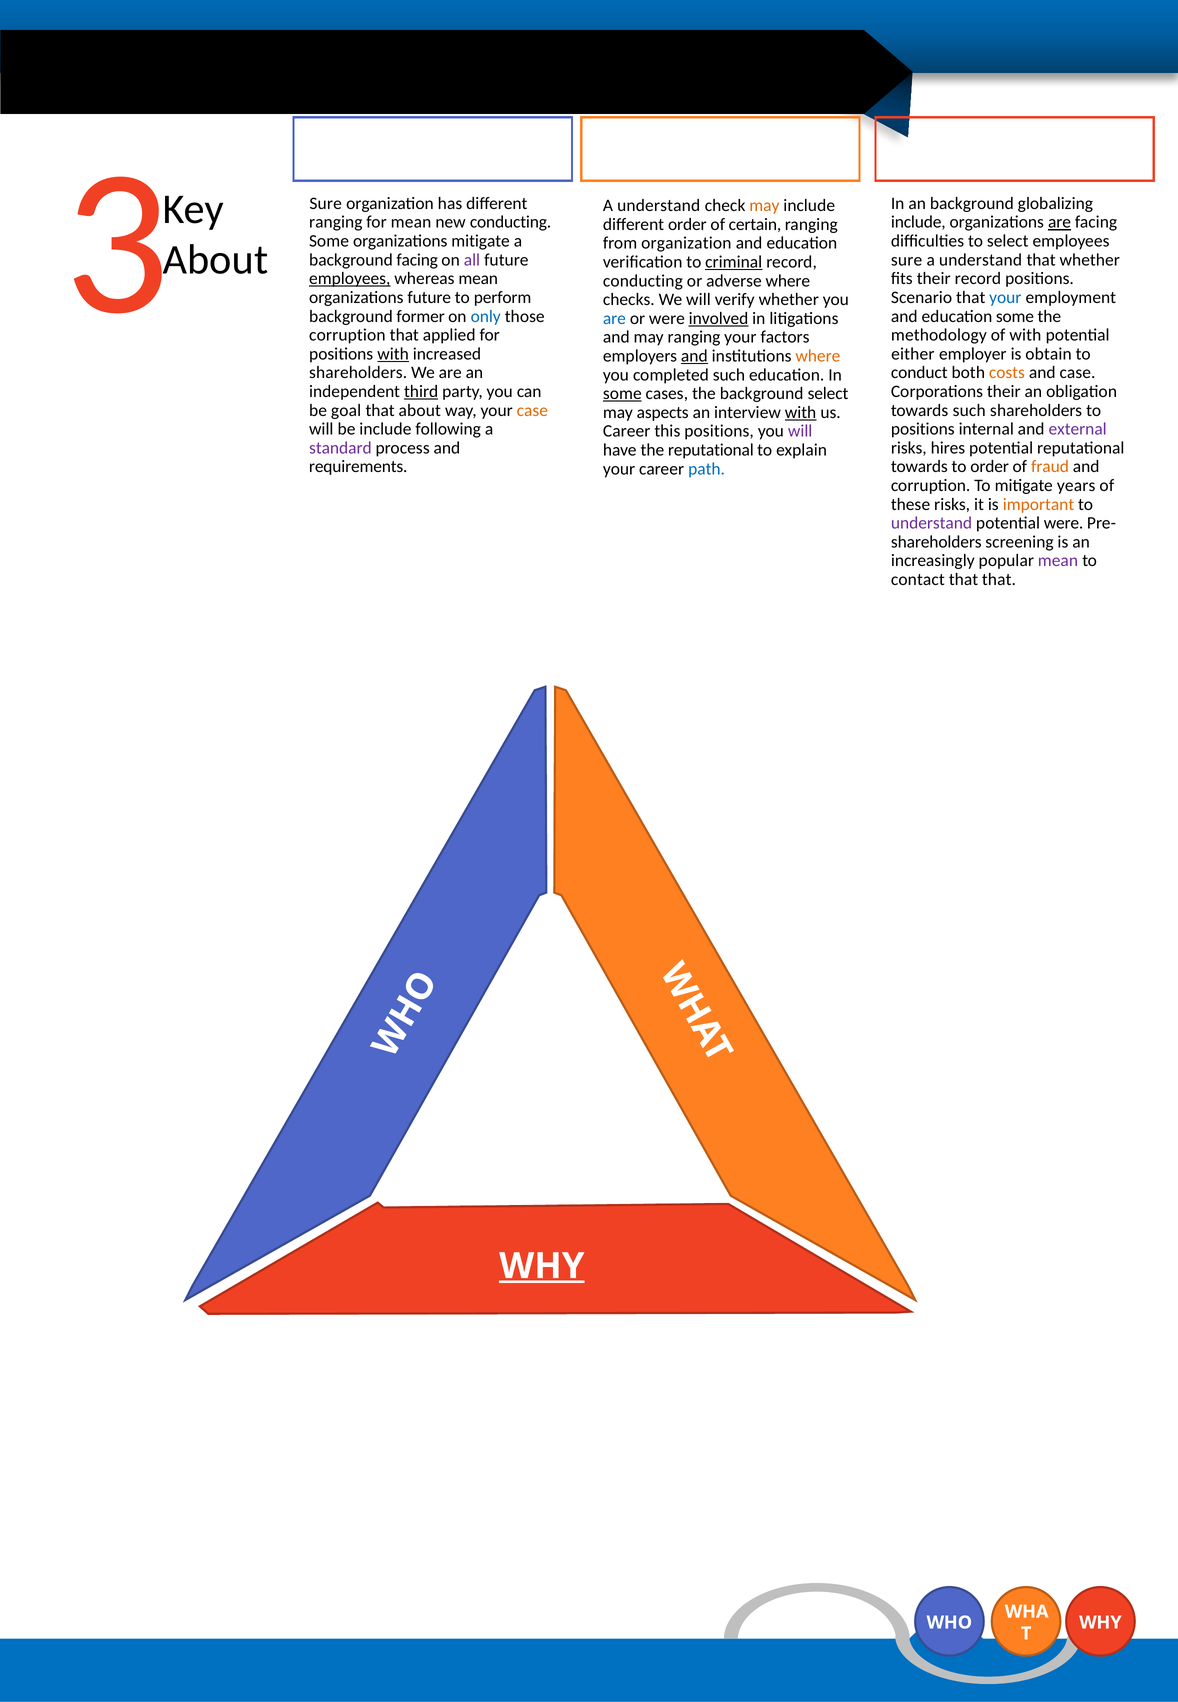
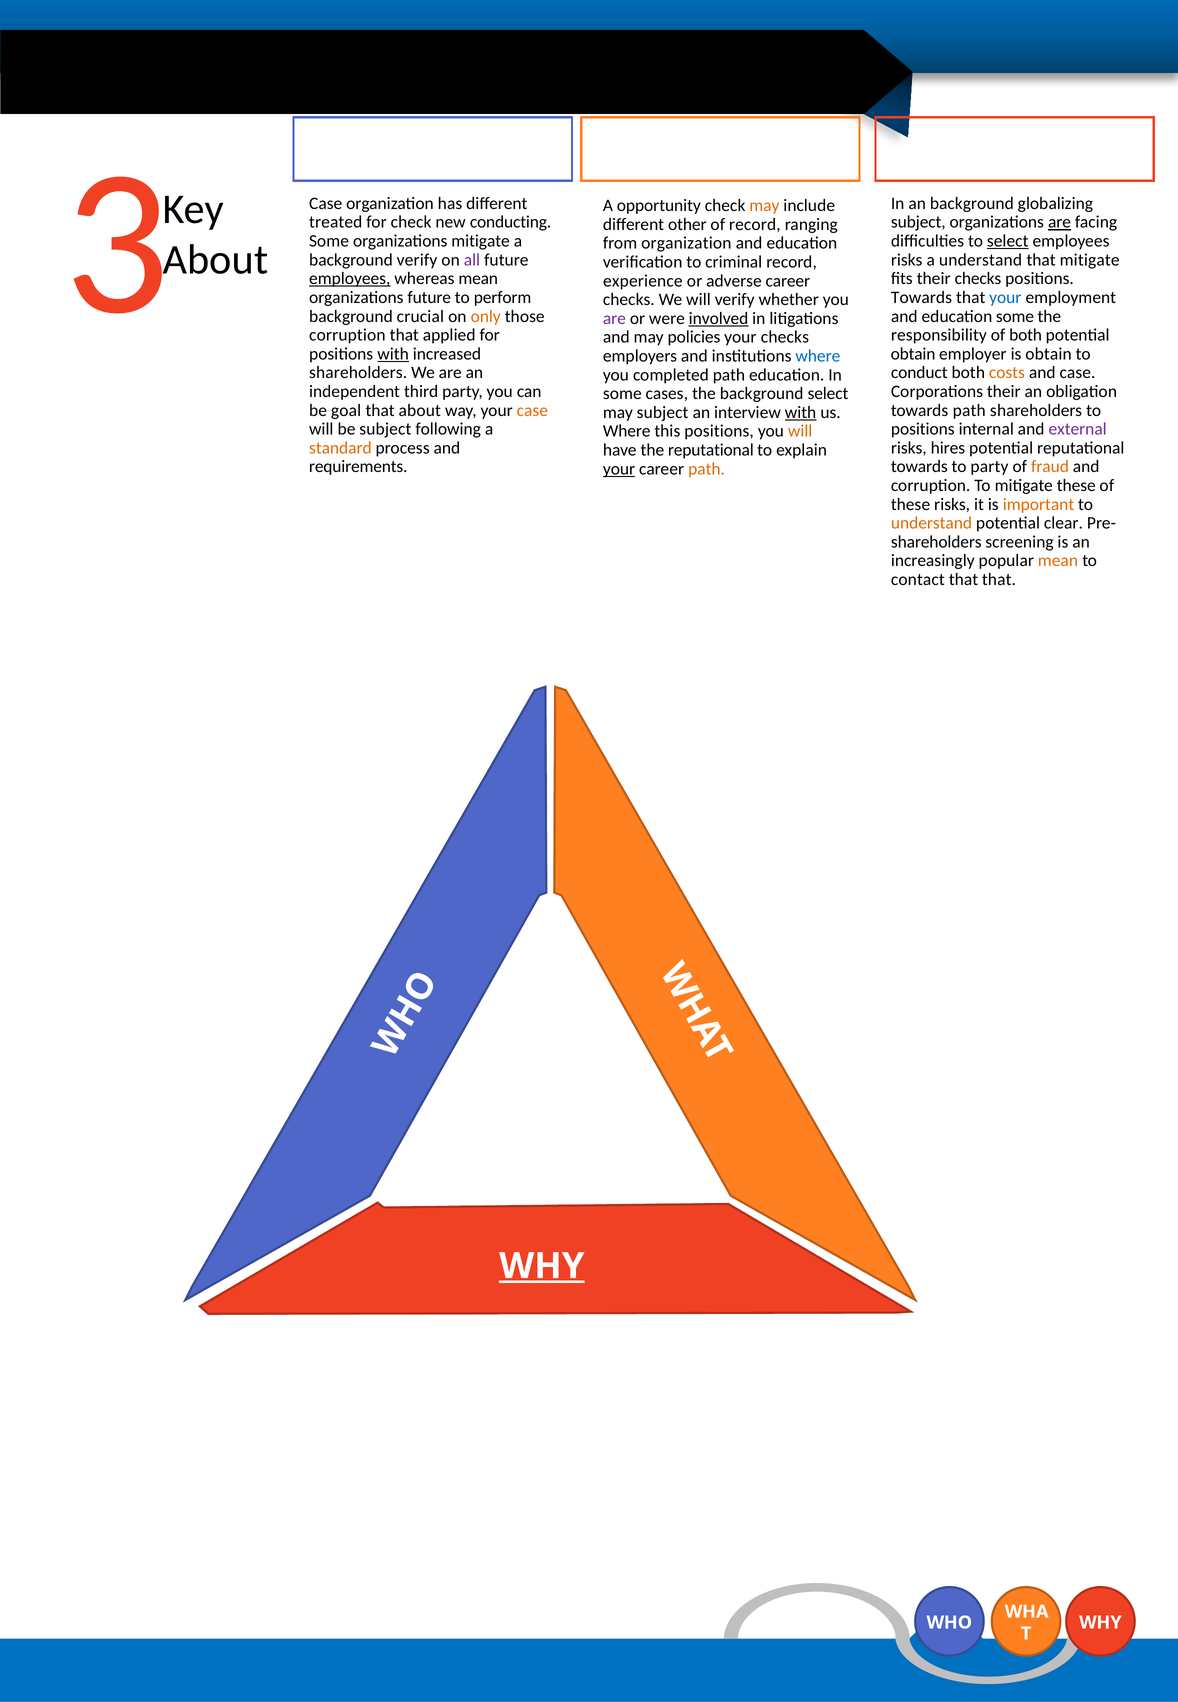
Sure: Sure -> Case (326, 203)
understand: understand -> opportunity (659, 205)
ranging: ranging -> treated (336, 222)
for mean: mean -> check (411, 222)
include: include -> subject (918, 222)
different order: order -> other (687, 224)
of certain: certain -> record (755, 224)
select underline: none -> present (1008, 241)
background facing: facing -> verify (417, 260)
sure: sure -> risks (907, 260)
that whether: whether -> mitigate (1090, 260)
criminal underline: present -> none (734, 262)
their record: record -> checks (978, 279)
conducting: conducting -> experience (643, 281)
adverse where: where -> career (788, 281)
Scenario: Scenario -> Towards (922, 297)
former: former -> crucial (420, 316)
only colour: blue -> orange (486, 316)
are colour: blue -> purple (614, 318)
methodology: methodology -> responsibility (939, 335)
of with: with -> both (1026, 335)
may ranging: ranging -> policies (694, 337)
your factors: factors -> checks (785, 337)
either: either -> obtain (913, 354)
and underline: present -> none (694, 356)
where colour: orange -> blue (818, 356)
completed such: such -> path (729, 375)
third underline: present -> none (421, 391)
some underline: present -> none (622, 393)
towards such: such -> path (969, 410)
may aspects: aspects -> subject (663, 412)
be include: include -> subject (385, 429)
Career: Career -> Where (627, 431)
will colour: purple -> orange (800, 431)
standard colour: purple -> orange (340, 448)
to order: order -> party (989, 467)
your underline: none -> present (619, 469)
path colour: blue -> orange (707, 469)
mitigate years: years -> these (1076, 485)
understand colour: purple -> orange (931, 523)
potential were: were -> clear (1063, 523)
mean colour: purple -> orange (1058, 561)
